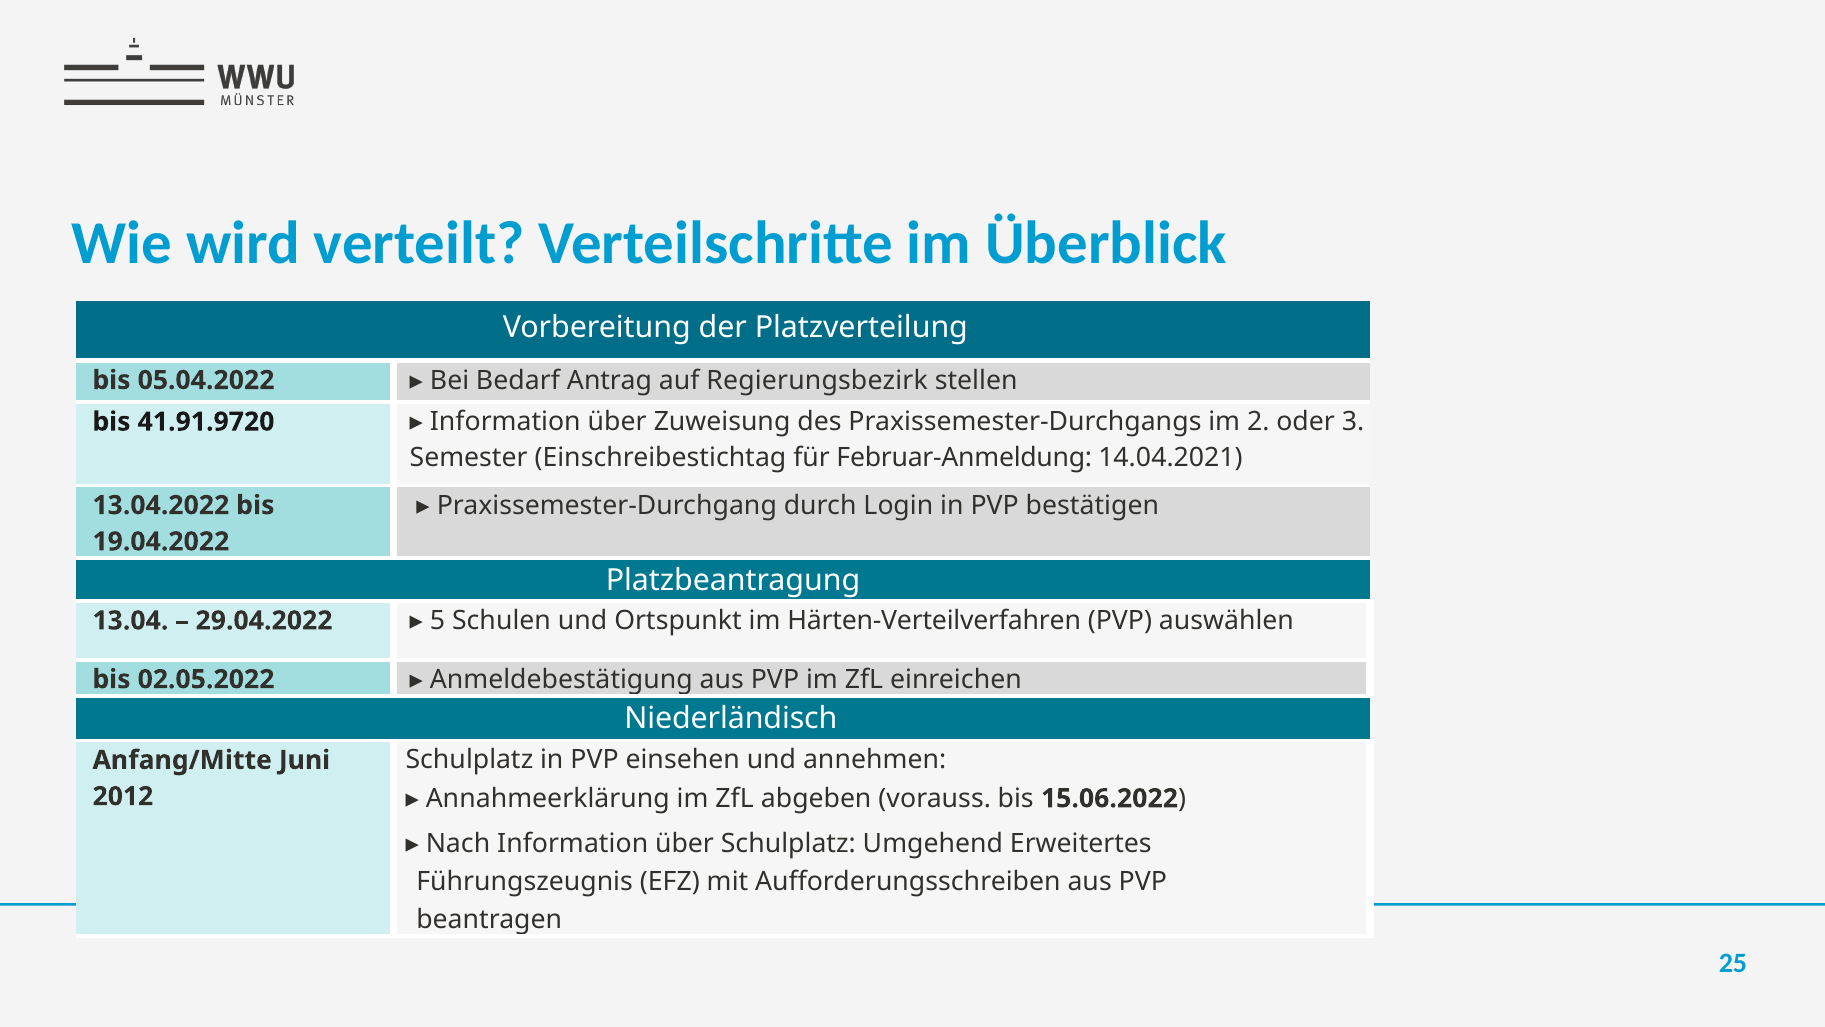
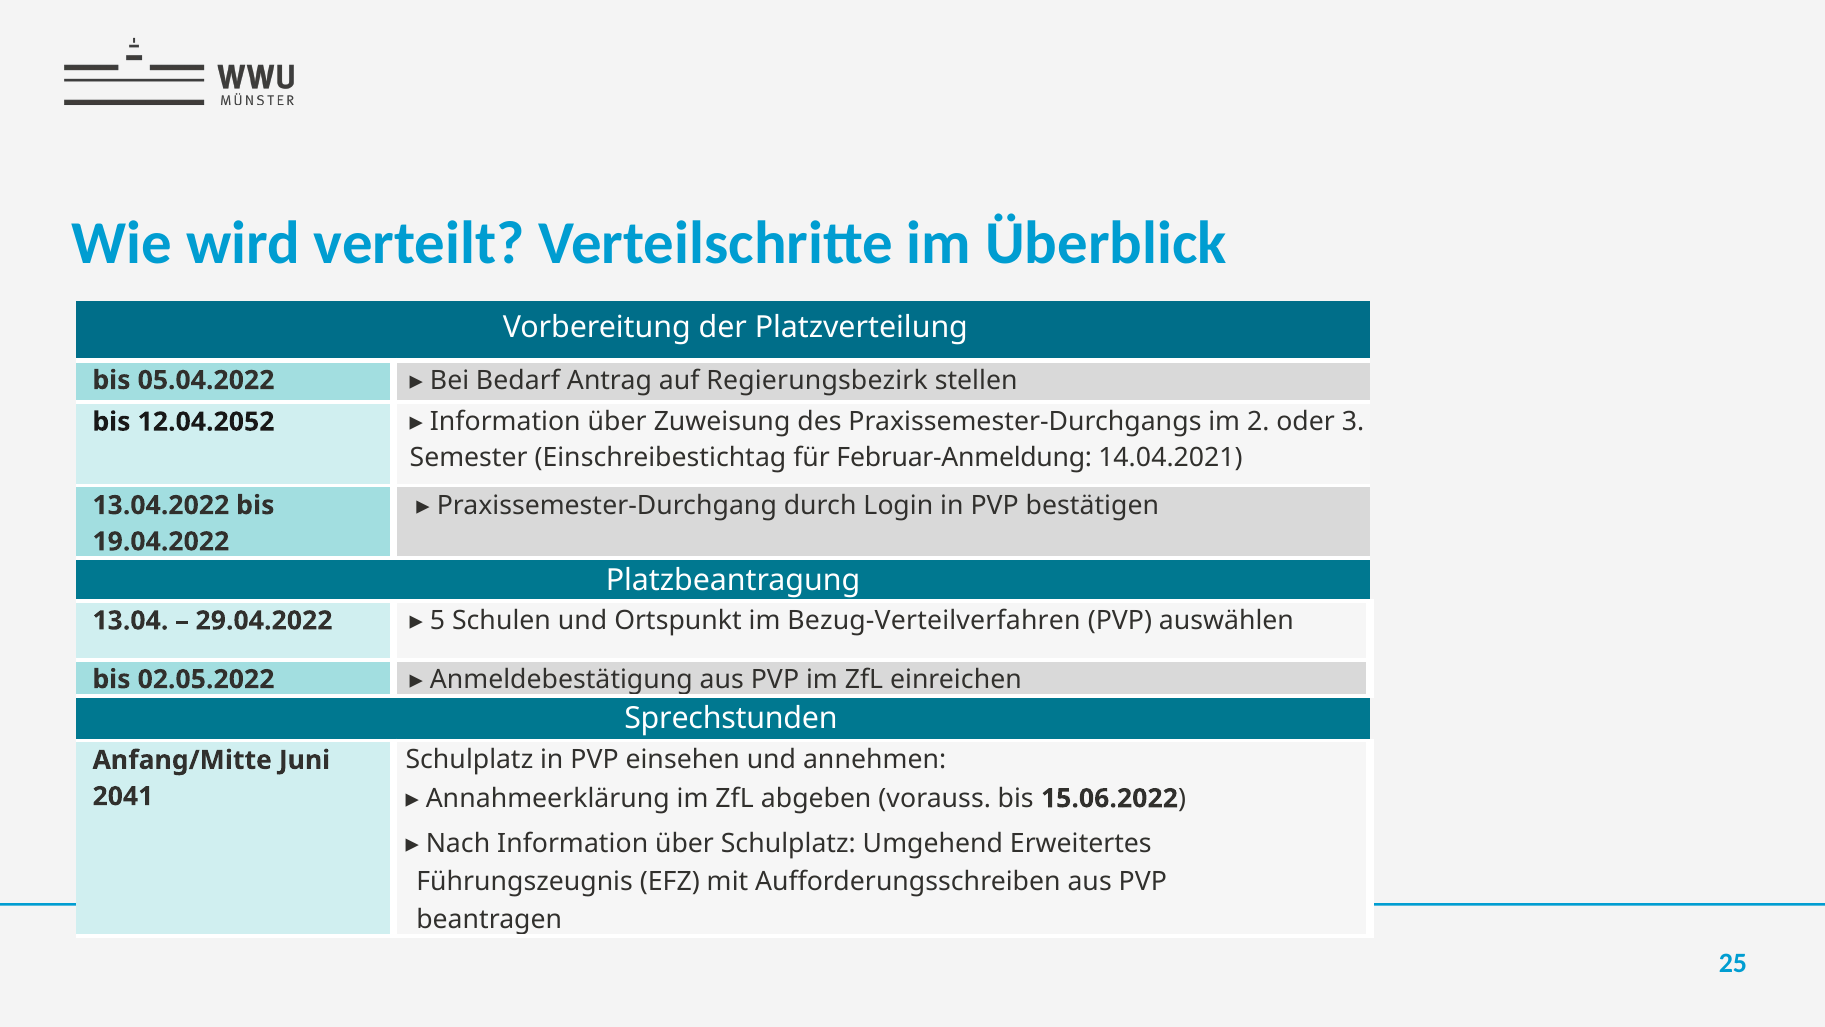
41.91.9720: 41.91.9720 -> 12.04.2052 (206, 422)
Härten-Verteilverfahren: Härten-Verteilverfahren -> Bezug-Verteilverfahren (934, 620)
Niederländisch: Niederländisch -> Sprechstunden (731, 718)
2012: 2012 -> 2041 (123, 796)
